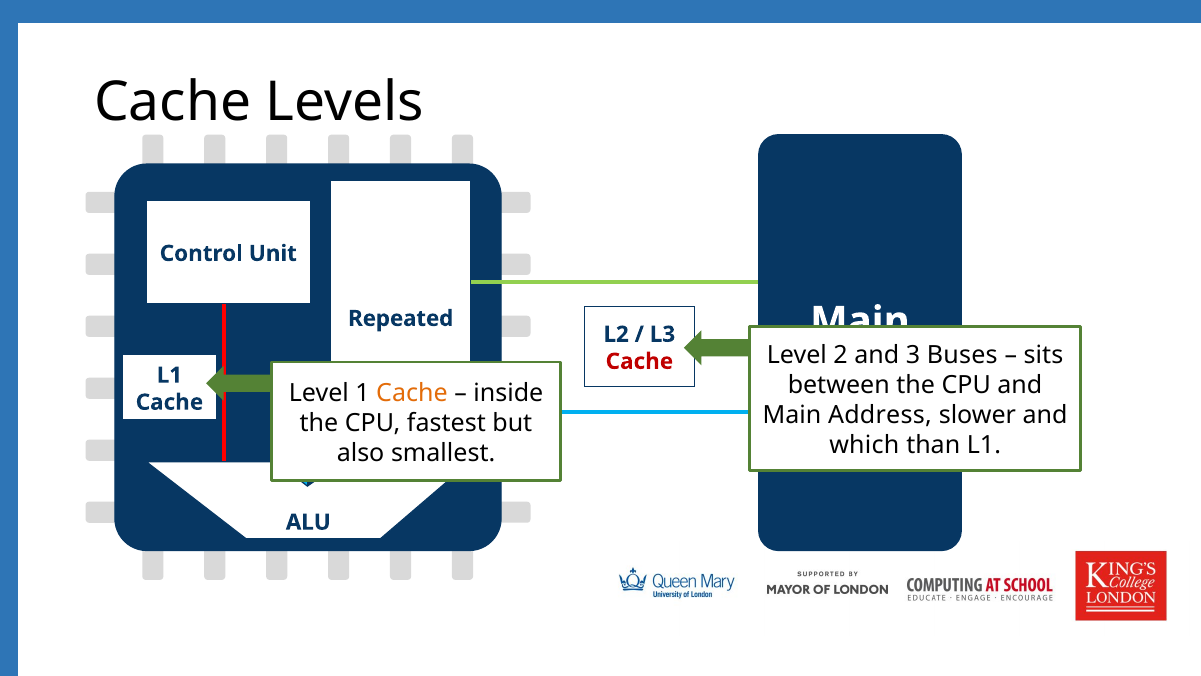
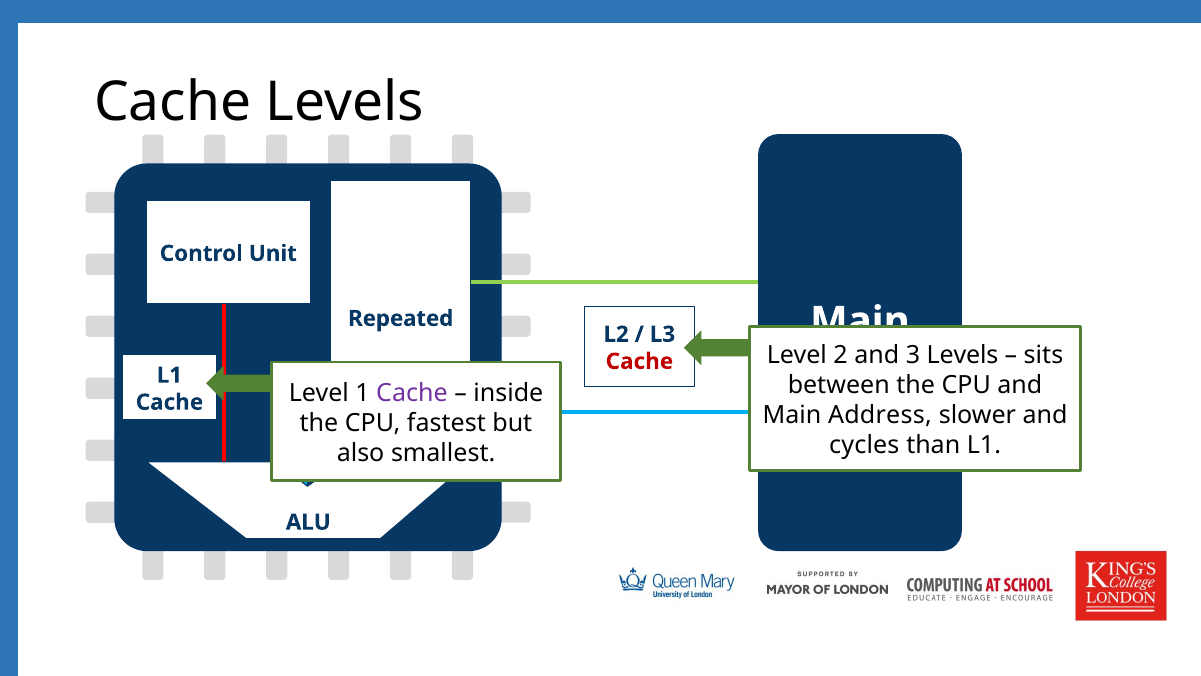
Buses: Buses -> Levels (962, 355)
Cache colour: orange -> purple (412, 393)
which: which -> cycles (864, 445)
